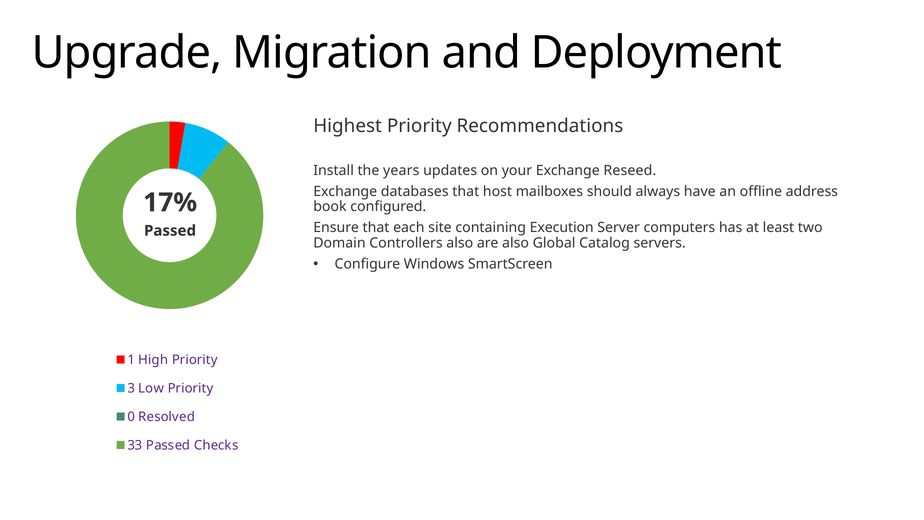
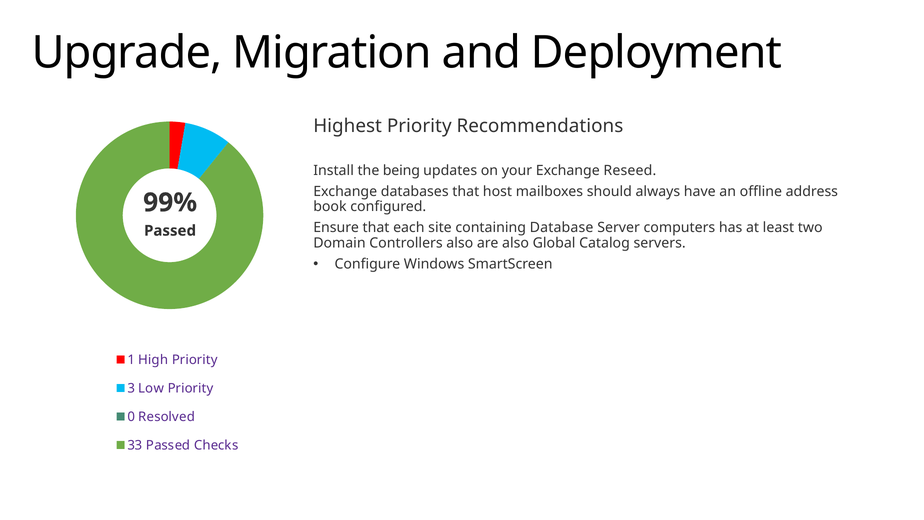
years: years -> being (401, 170)
17%: 17% -> 99% (170, 202)
Execution: Execution -> Database (562, 228)
